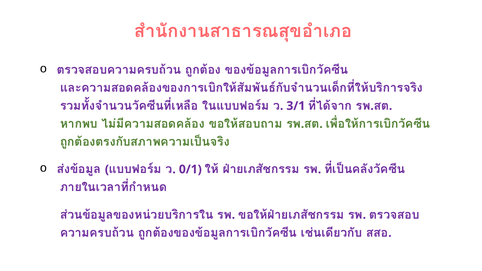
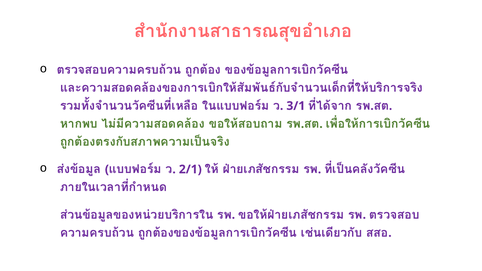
0/1: 0/1 -> 2/1 (190, 169)
